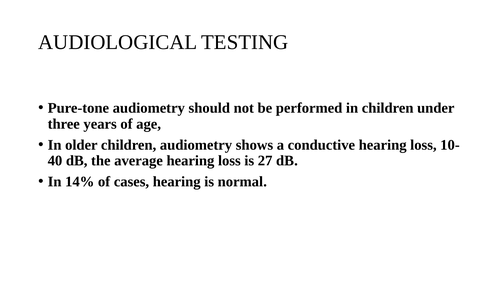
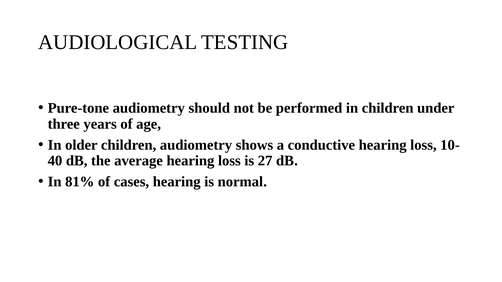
14%: 14% -> 81% (80, 182)
